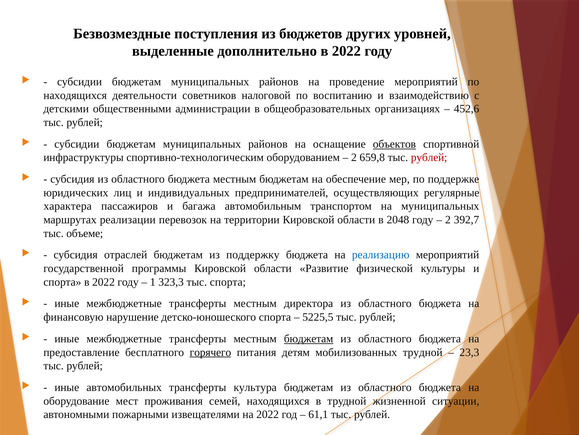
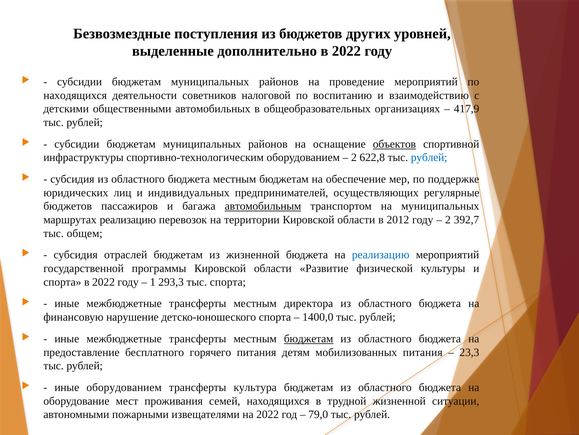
администрации: администрации -> автомобильных (213, 109)
452,6: 452,6 -> 417,9 (467, 109)
659,8: 659,8 -> 622,8 (372, 157)
рублей colour: red -> blue (429, 157)
характера: характера -> бюджетов (68, 206)
автомобильным underline: none -> present (263, 206)
маршрутах реализации: реализации -> реализацию (128, 219)
2048: 2048 -> 2012 (398, 219)
объеме: объеме -> общем (85, 233)
из поддержку: поддержку -> жизненной (253, 254)
323,3: 323,3 -> 293,3 (171, 282)
5225,5: 5225,5 -> 1400,0 (318, 317)
горячего underline: present -> none (210, 352)
мобилизованных трудной: трудной -> питания (423, 352)
иные автомобильных: автомобильных -> оборудованием (124, 387)
61,1: 61,1 -> 79,0 (318, 414)
